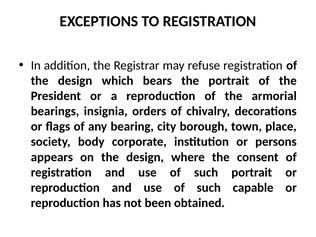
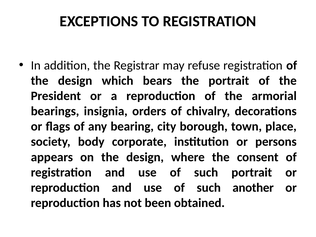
capable: capable -> another (253, 188)
